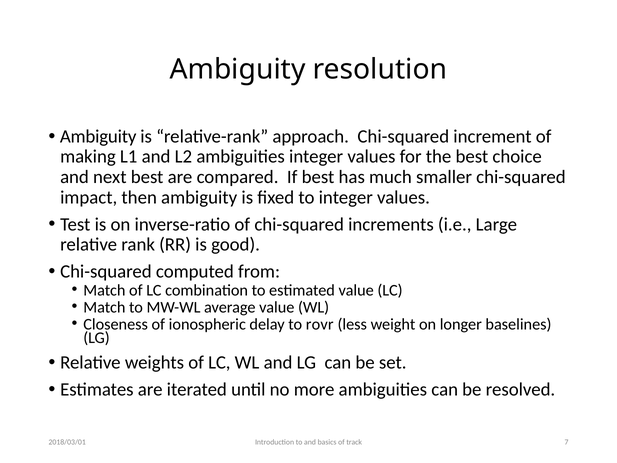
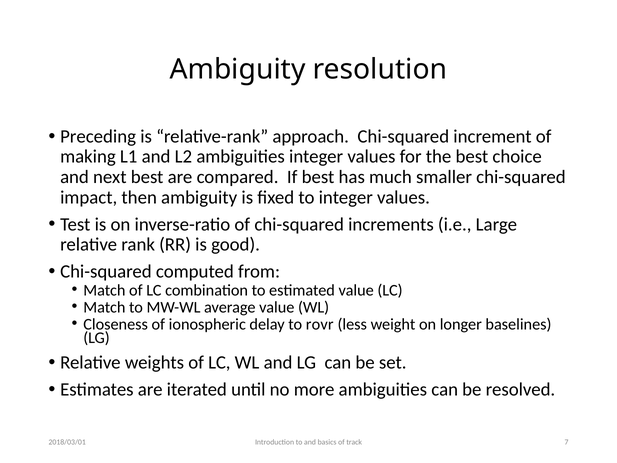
Ambiguity: Ambiguity -> Preceding (98, 136)
